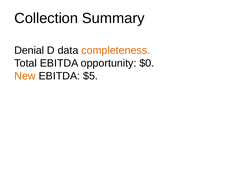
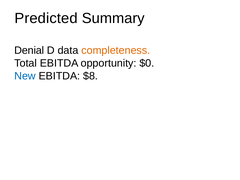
Collection: Collection -> Predicted (46, 18)
New colour: orange -> blue (25, 76)
$5: $5 -> $8 (91, 76)
